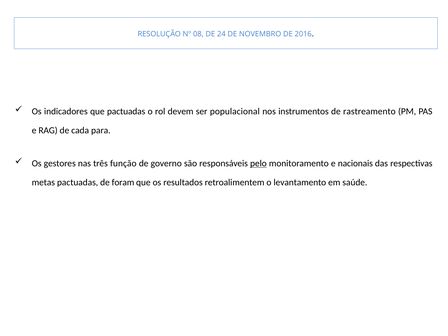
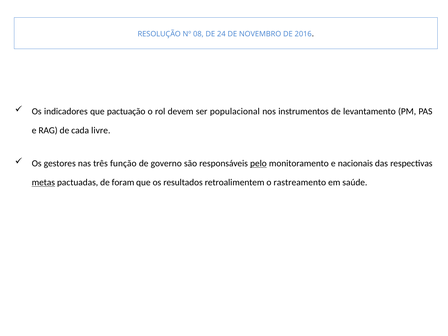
que pactuadas: pactuadas -> pactuação (126, 111)
rastreamento: rastreamento -> levantamento (369, 111)
para: para -> livre (101, 130)
metas underline: none -> present (43, 182)
levantamento: levantamento -> rastreamento (300, 182)
